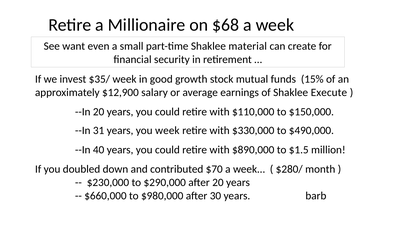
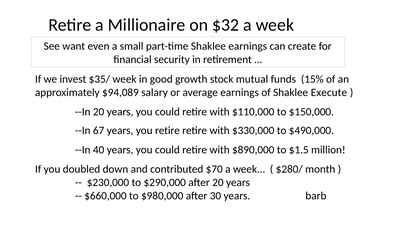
$68: $68 -> $32 (226, 25)
Shaklee material: material -> earnings (248, 46)
$12,900: $12,900 -> $94,089 (120, 93)
31: 31 -> 67 (99, 131)
you week: week -> retire (167, 131)
